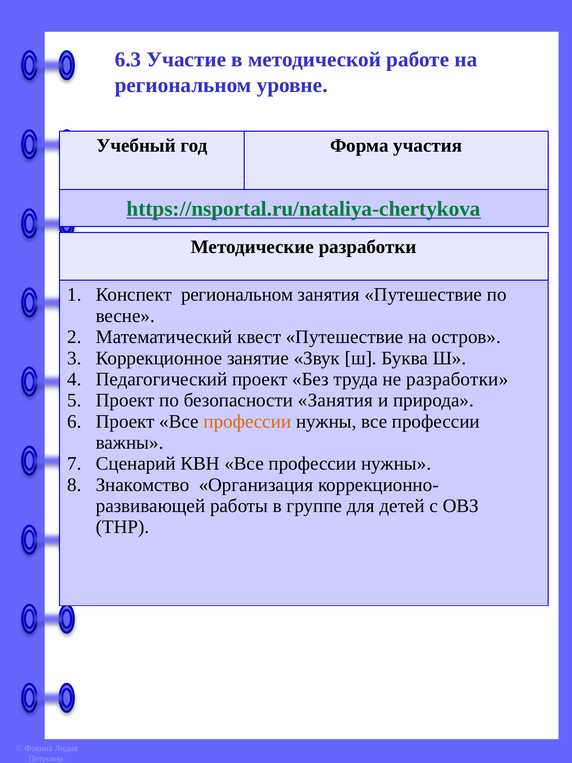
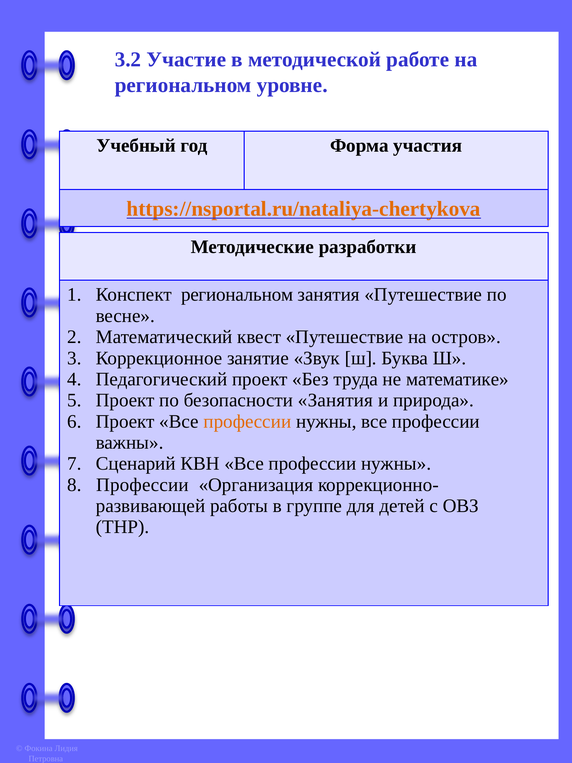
6.3: 6.3 -> 3.2 (128, 60)
https://nsportal.ru/nataliya-chertykova colour: green -> orange (304, 209)
не разработки: разработки -> математике (457, 379)
Знакомство: Знакомство -> Профессии (142, 485)
